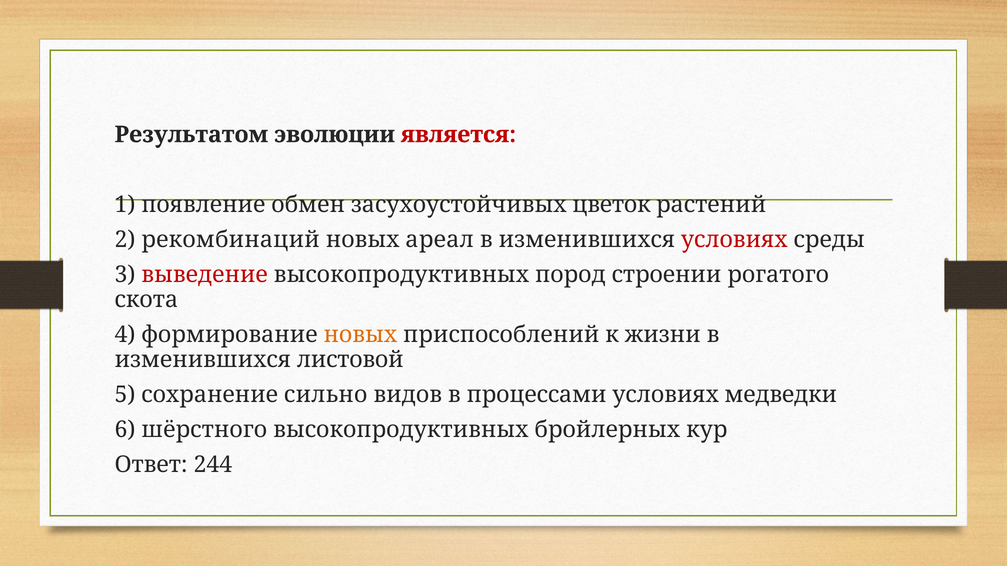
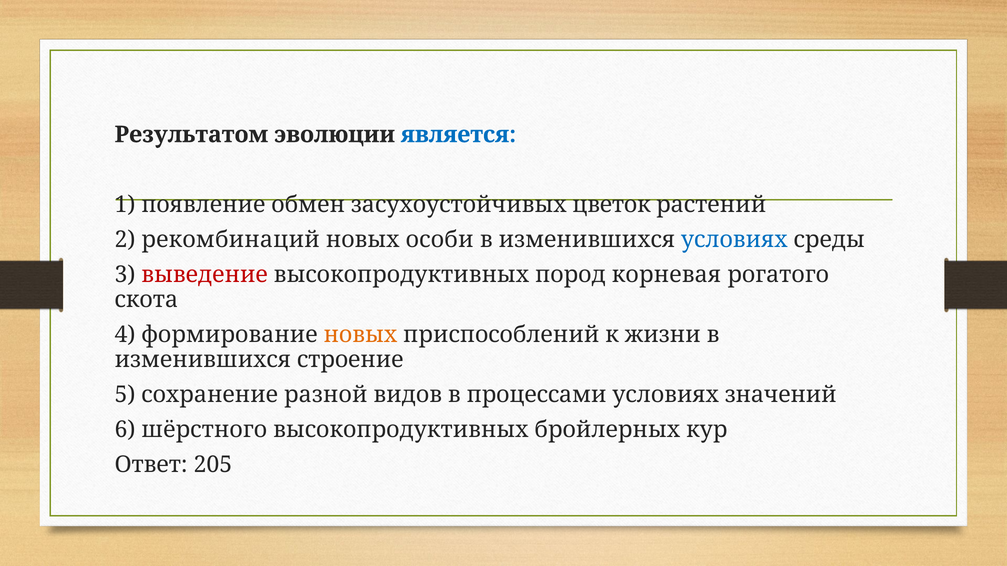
является colour: red -> blue (459, 135)
ареал: ареал -> особи (440, 240)
условиях colour: red -> blue (734, 240)
строении: строении -> корневая (666, 275)
листовой: листовой -> строение (350, 360)
сильно: сильно -> разной (326, 395)
медведки: медведки -> значений (781, 395)
244: 244 -> 205 (213, 465)
